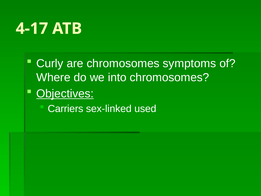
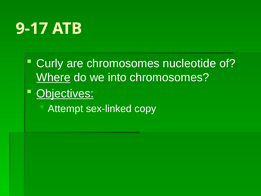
4-17: 4-17 -> 9-17 (32, 29)
symptoms: symptoms -> nucleotide (189, 63)
Where underline: none -> present (53, 77)
Carriers: Carriers -> Attempt (65, 109)
used: used -> copy (145, 109)
